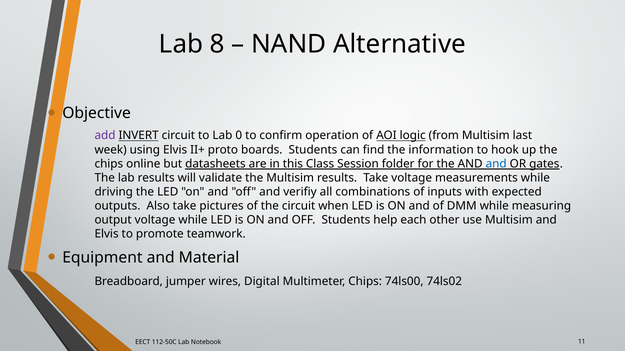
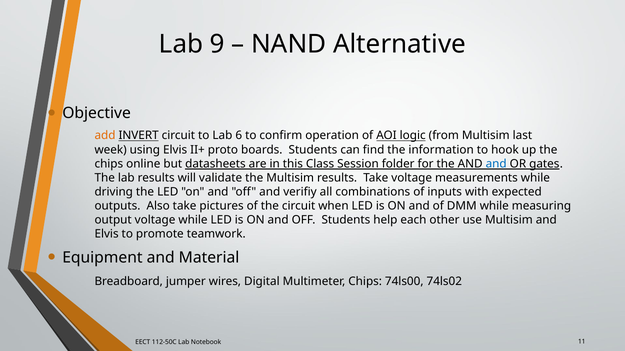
8: 8 -> 9 (217, 44)
add colour: purple -> orange (105, 136)
0: 0 -> 6 (239, 136)
